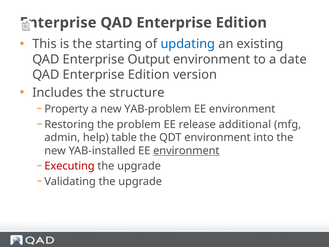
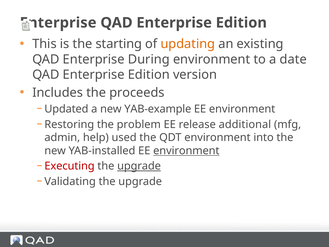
updating colour: blue -> orange (188, 44)
Output: Output -> During (149, 59)
structure: structure -> proceeds (137, 93)
Property: Property -> Updated (66, 109)
YAB-problem: YAB-problem -> YAB-example (158, 109)
table: table -> used (124, 137)
upgrade underline: none -> present (139, 166)
